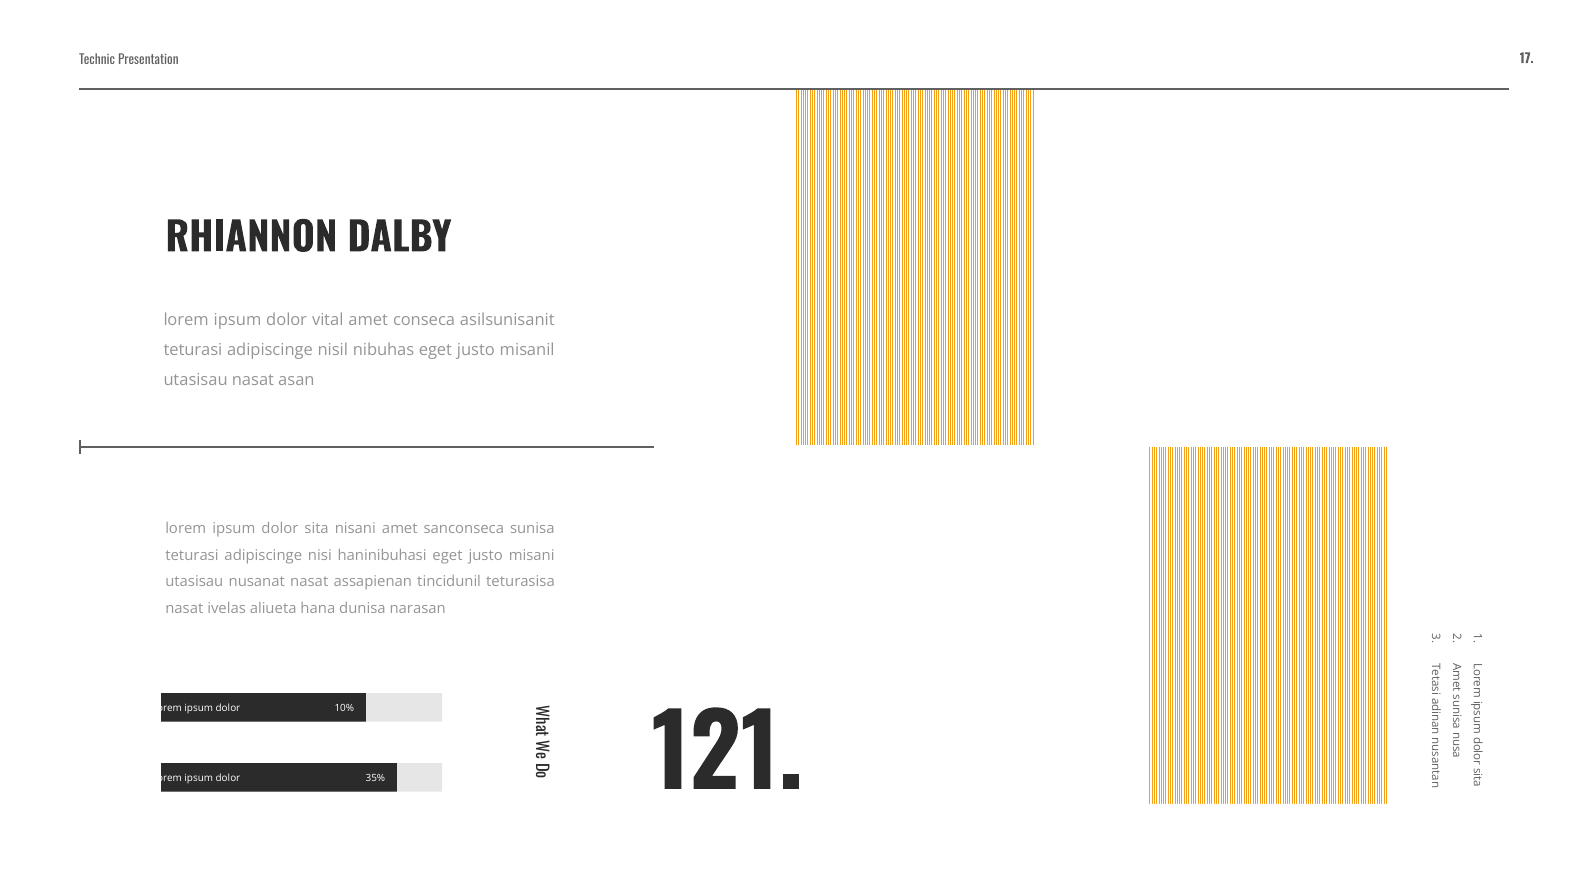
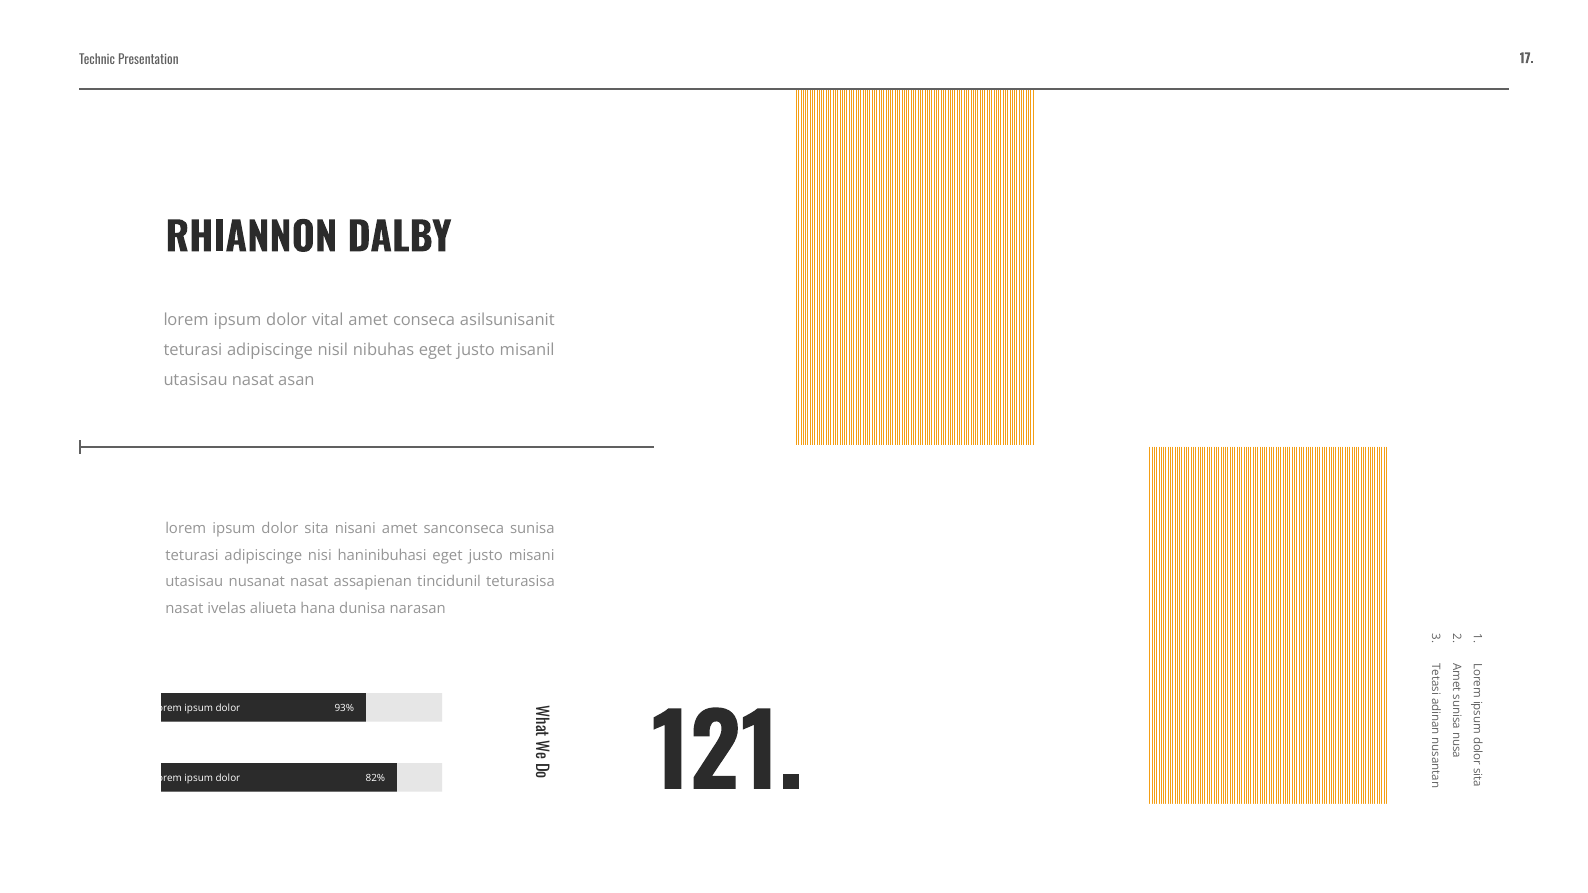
10%: 10% -> 93% (344, 708)
35%: 35% -> 82% (375, 778)
